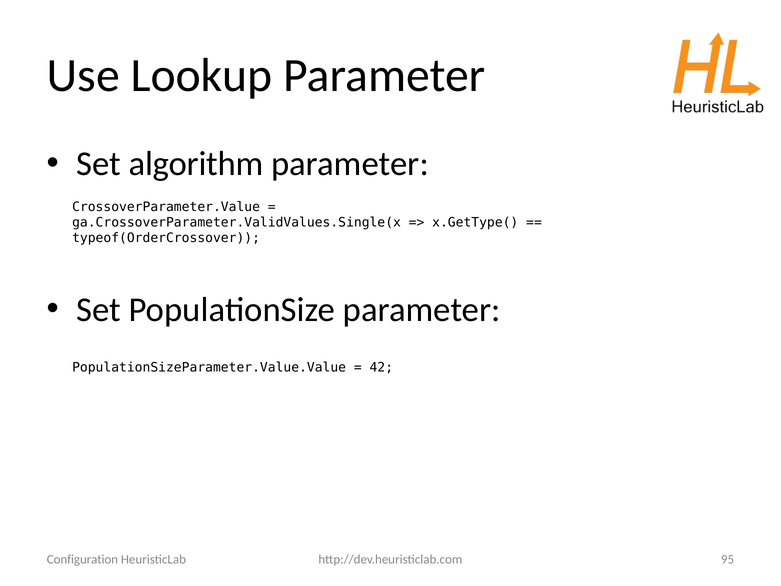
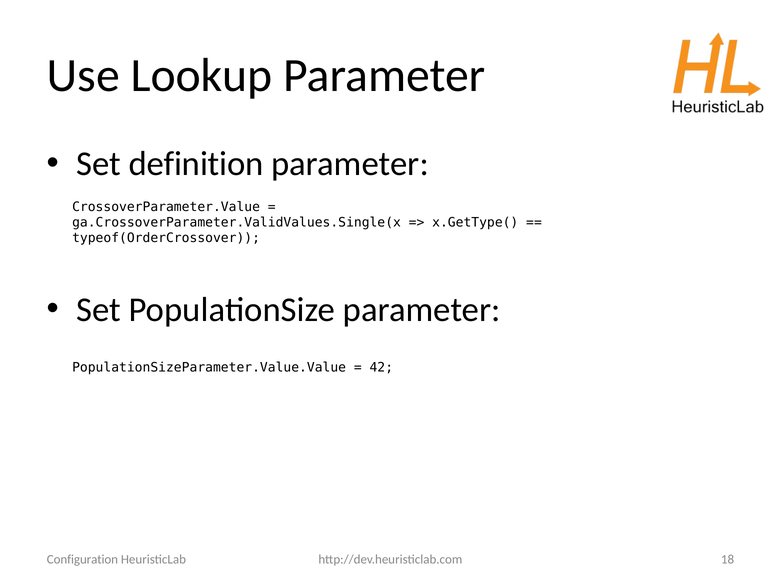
algorithm: algorithm -> definition (196, 164)
95: 95 -> 18 (728, 559)
